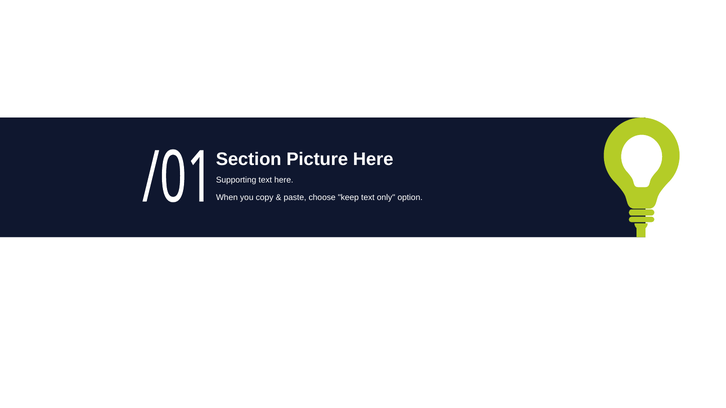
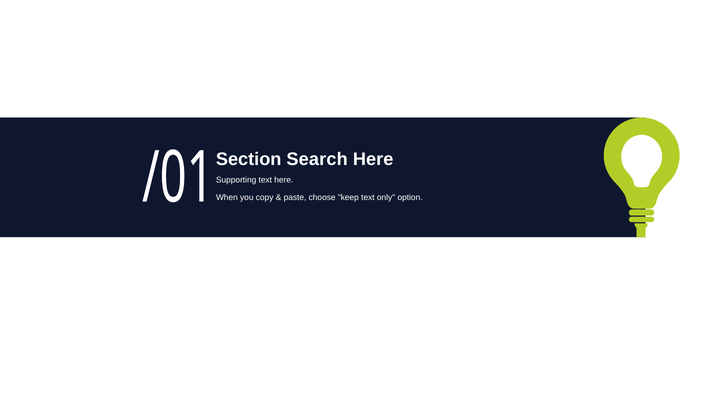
Picture: Picture -> Search (317, 159)
